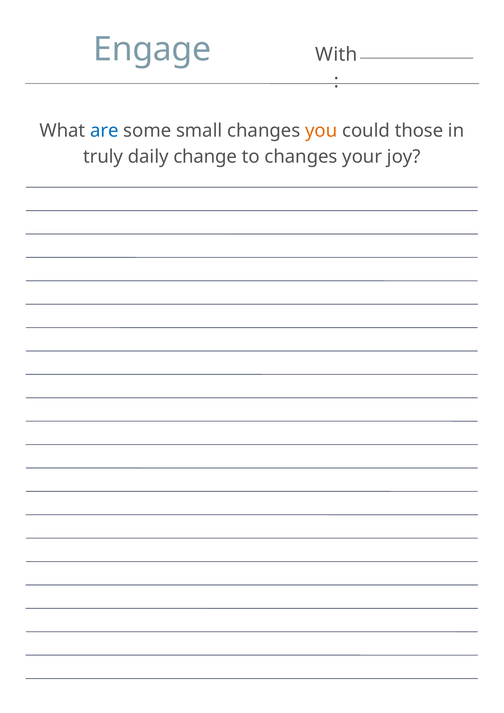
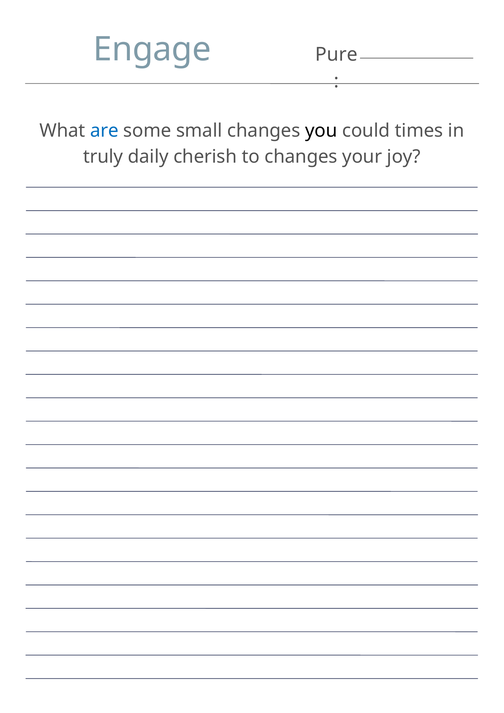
With: With -> Pure (336, 54)
you colour: orange -> black (321, 131)
those: those -> times (419, 131)
change: change -> cherish (205, 157)
